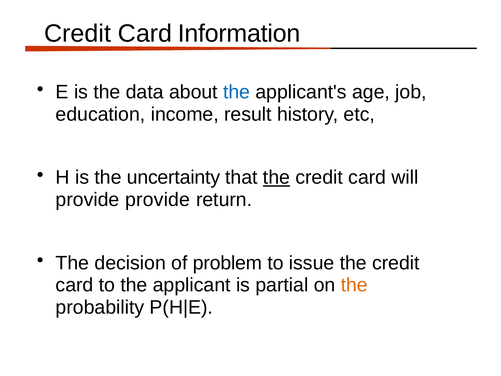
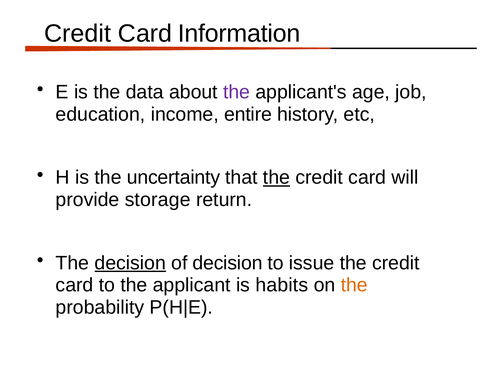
the colour: blue -> purple (237, 92)
result: result -> entire (248, 114)
provide provide: provide -> storage (158, 200)
decision underline: none -> present (130, 263)
of problem: problem -> decision (228, 263)
partial: partial -> habits (282, 285)
